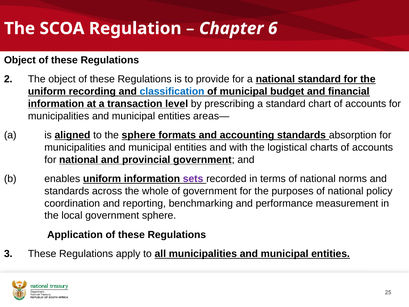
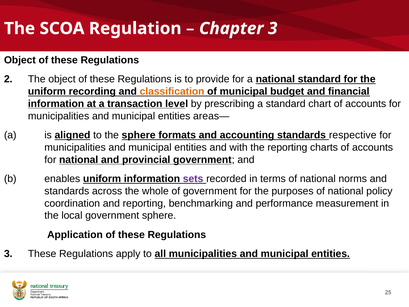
Chapter 6: 6 -> 3 (273, 28)
classification colour: blue -> orange (172, 91)
absorption: absorption -> respective (353, 135)
the logistical: logistical -> reporting (287, 147)
